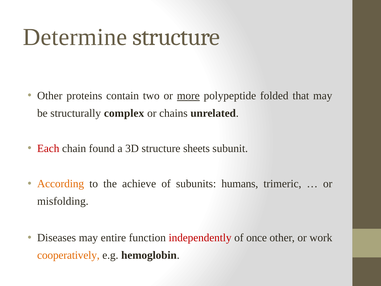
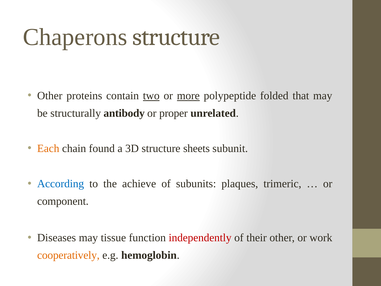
Determine: Determine -> Chaperons (75, 37)
two underline: none -> present (151, 96)
complex: complex -> antibody (124, 113)
chains: chains -> proper (173, 113)
Each colour: red -> orange (48, 148)
According colour: orange -> blue (61, 184)
humans: humans -> plaques (240, 184)
misfolding: misfolding -> component (63, 201)
entire: entire -> tissue (113, 238)
once: once -> their (257, 238)
